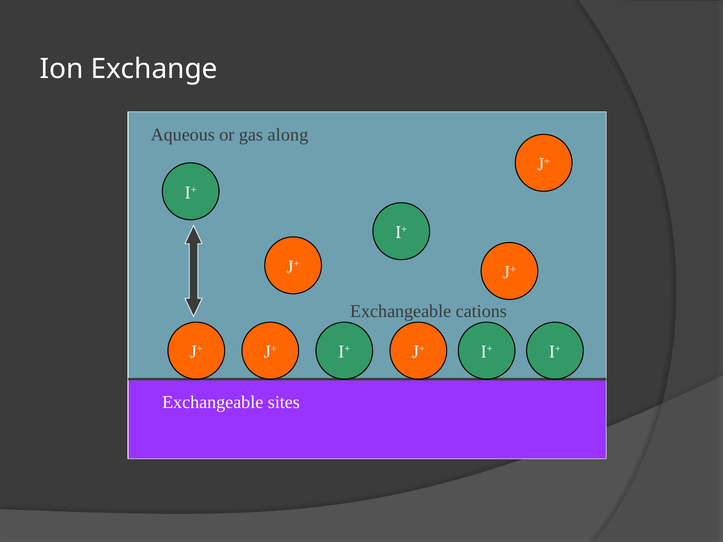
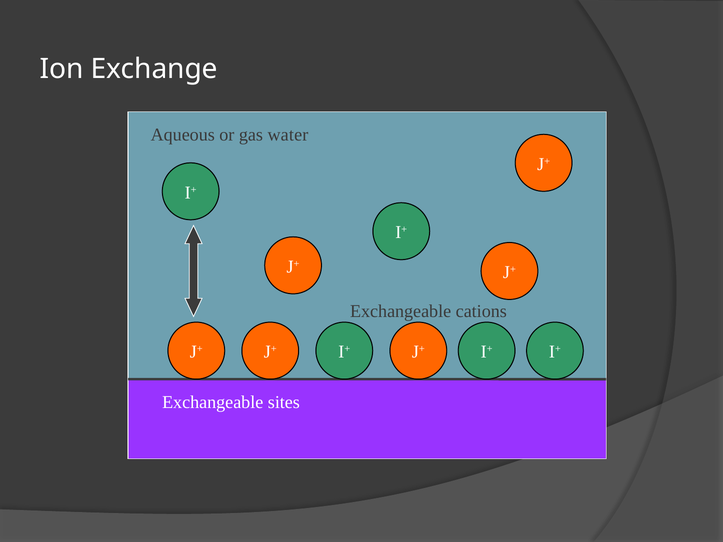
along: along -> water (288, 135)
